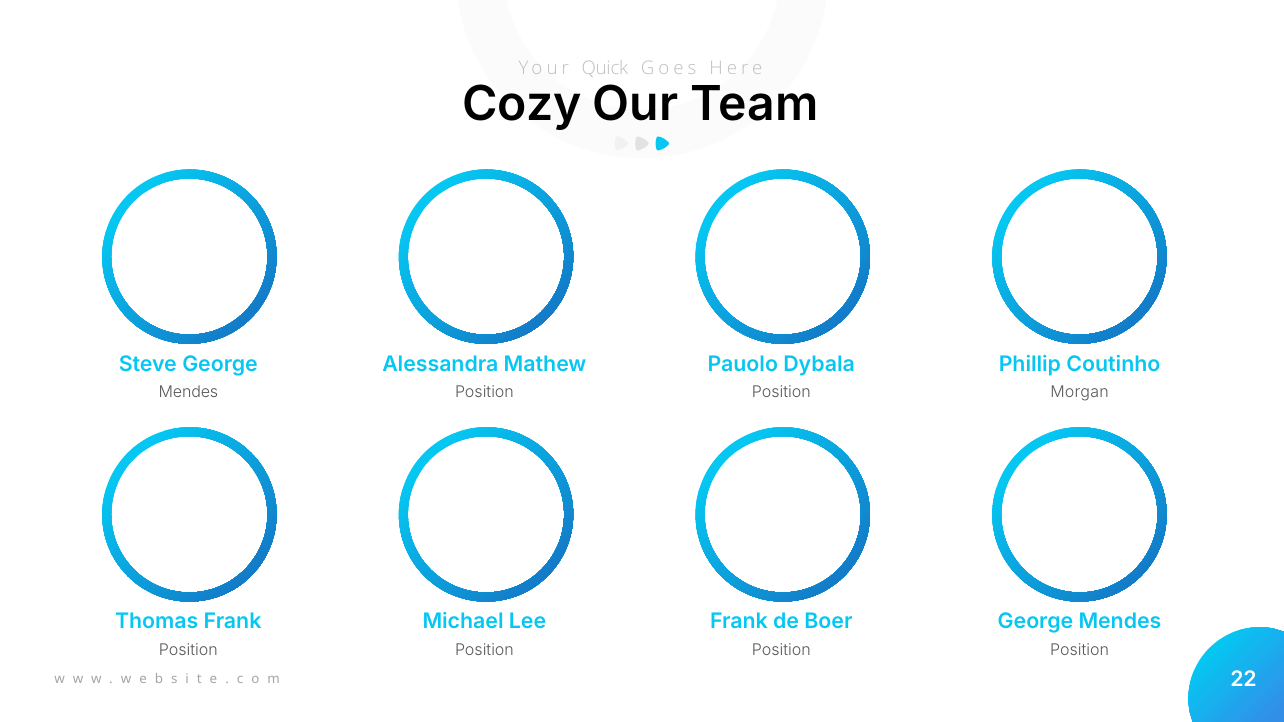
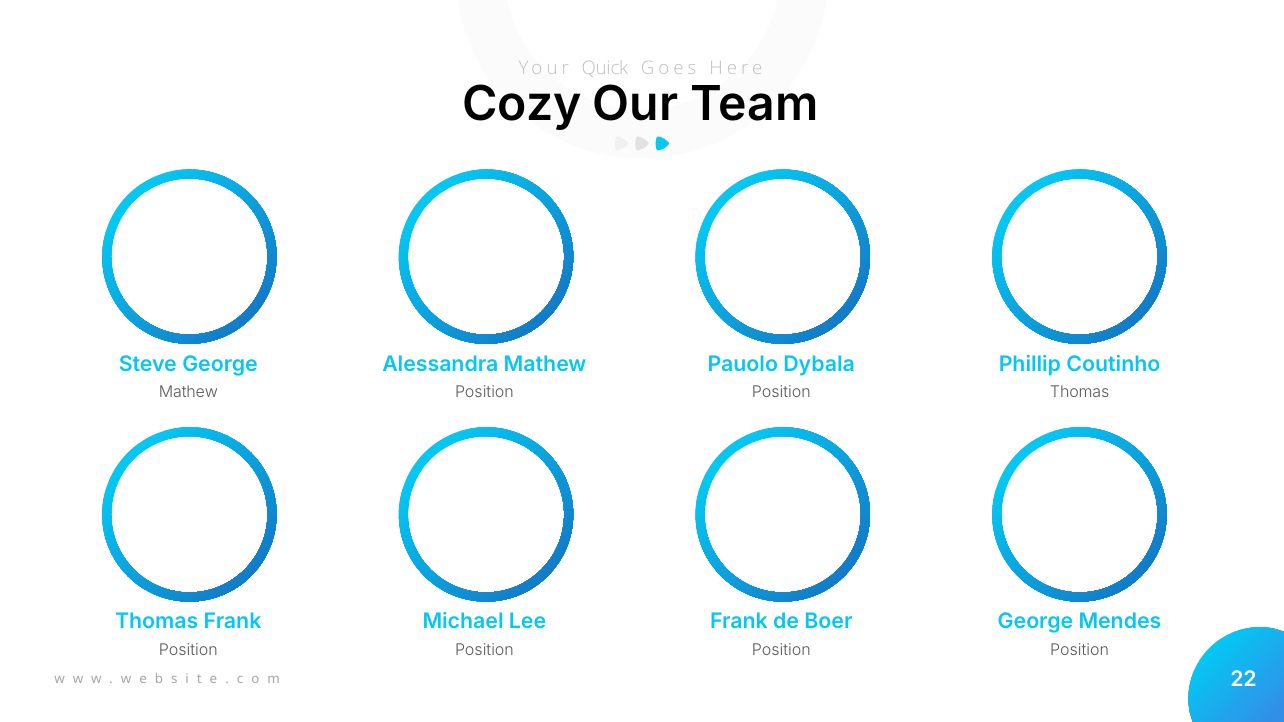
Mendes: Mendes -> Mathew (188, 392)
Morgan: Morgan -> Thomas (1080, 392)
